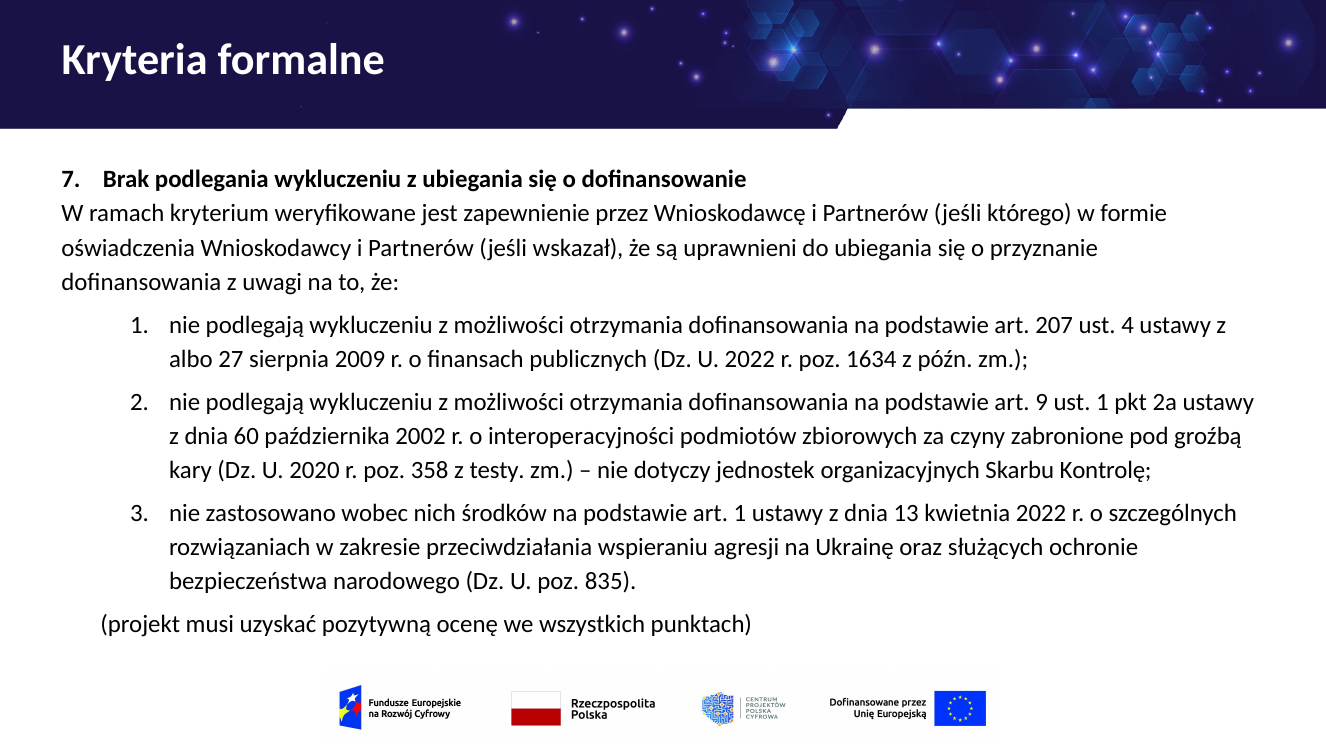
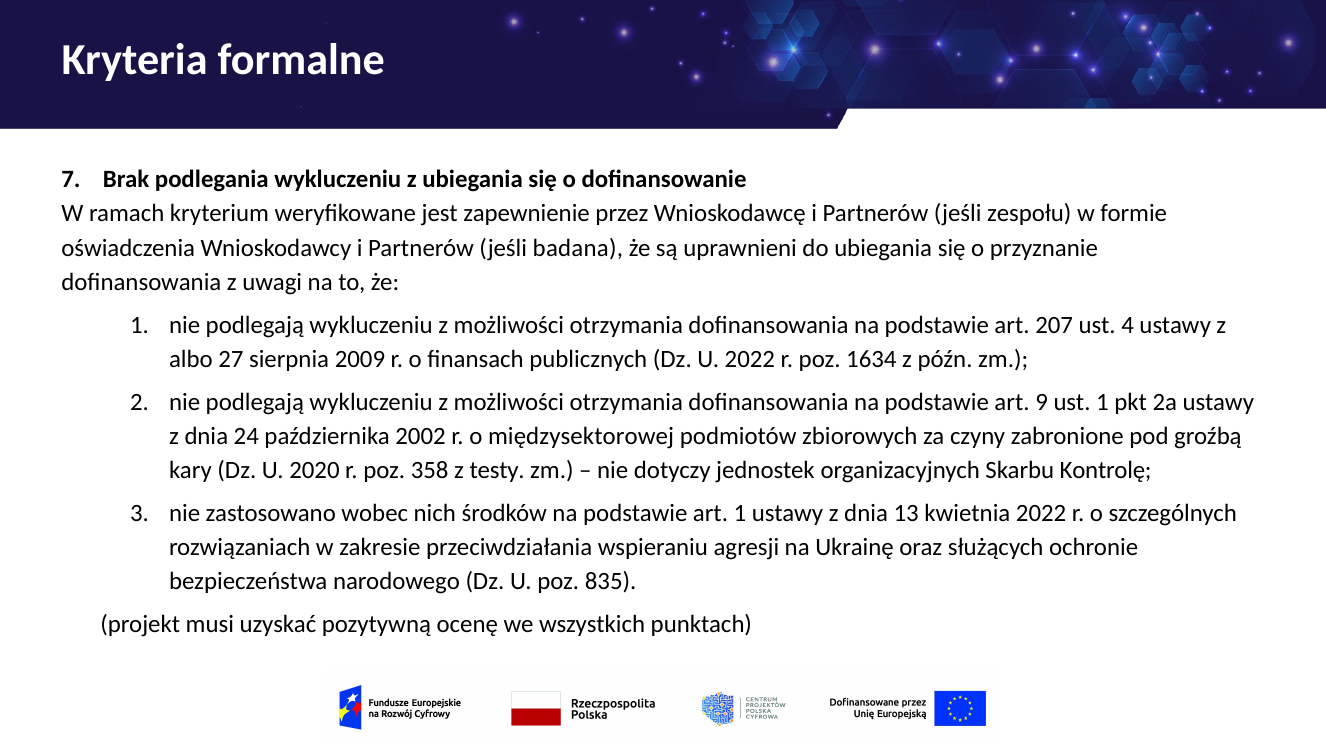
którego: którego -> zespołu (1029, 214)
wskazał: wskazał -> badana (578, 248)
60: 60 -> 24 (246, 436)
interoperacyjności: interoperacyjności -> międzysektorowej (581, 436)
